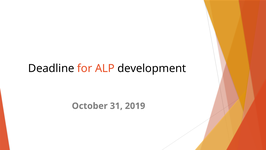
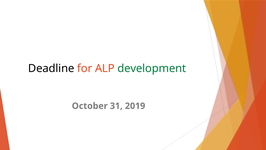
development colour: black -> green (152, 68)
